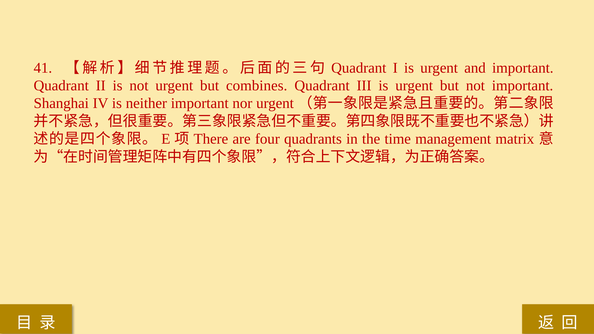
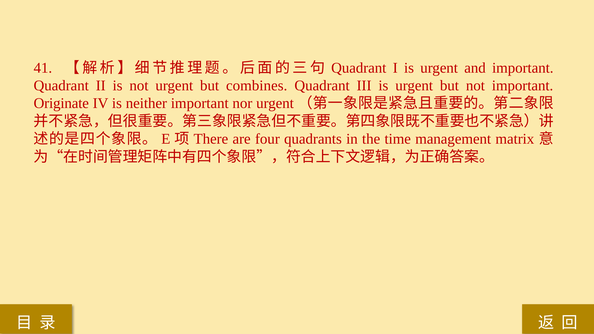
Shanghai: Shanghai -> Originate (61, 103)
